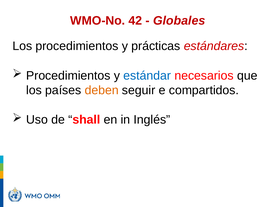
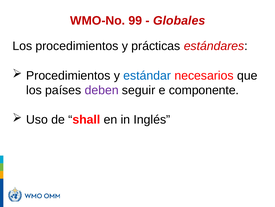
42: 42 -> 99 (135, 21)
deben colour: orange -> purple (102, 90)
compartidos: compartidos -> componente (204, 90)
